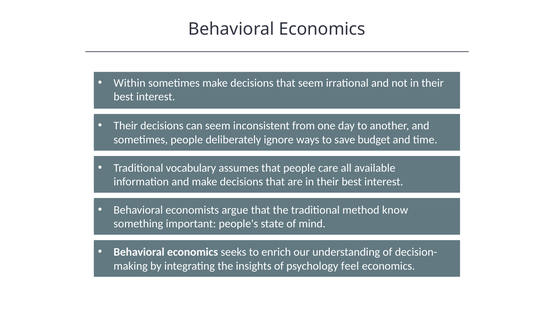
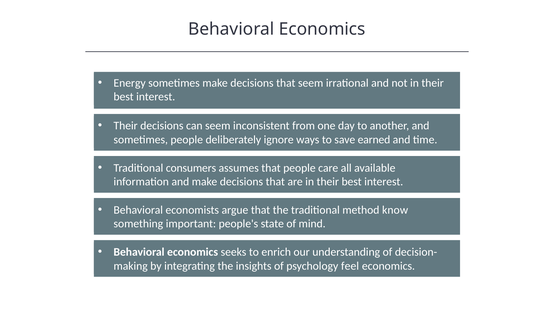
Within: Within -> Energy (130, 83)
budget: budget -> earned (374, 140)
vocabulary: vocabulary -> consumers (191, 168)
